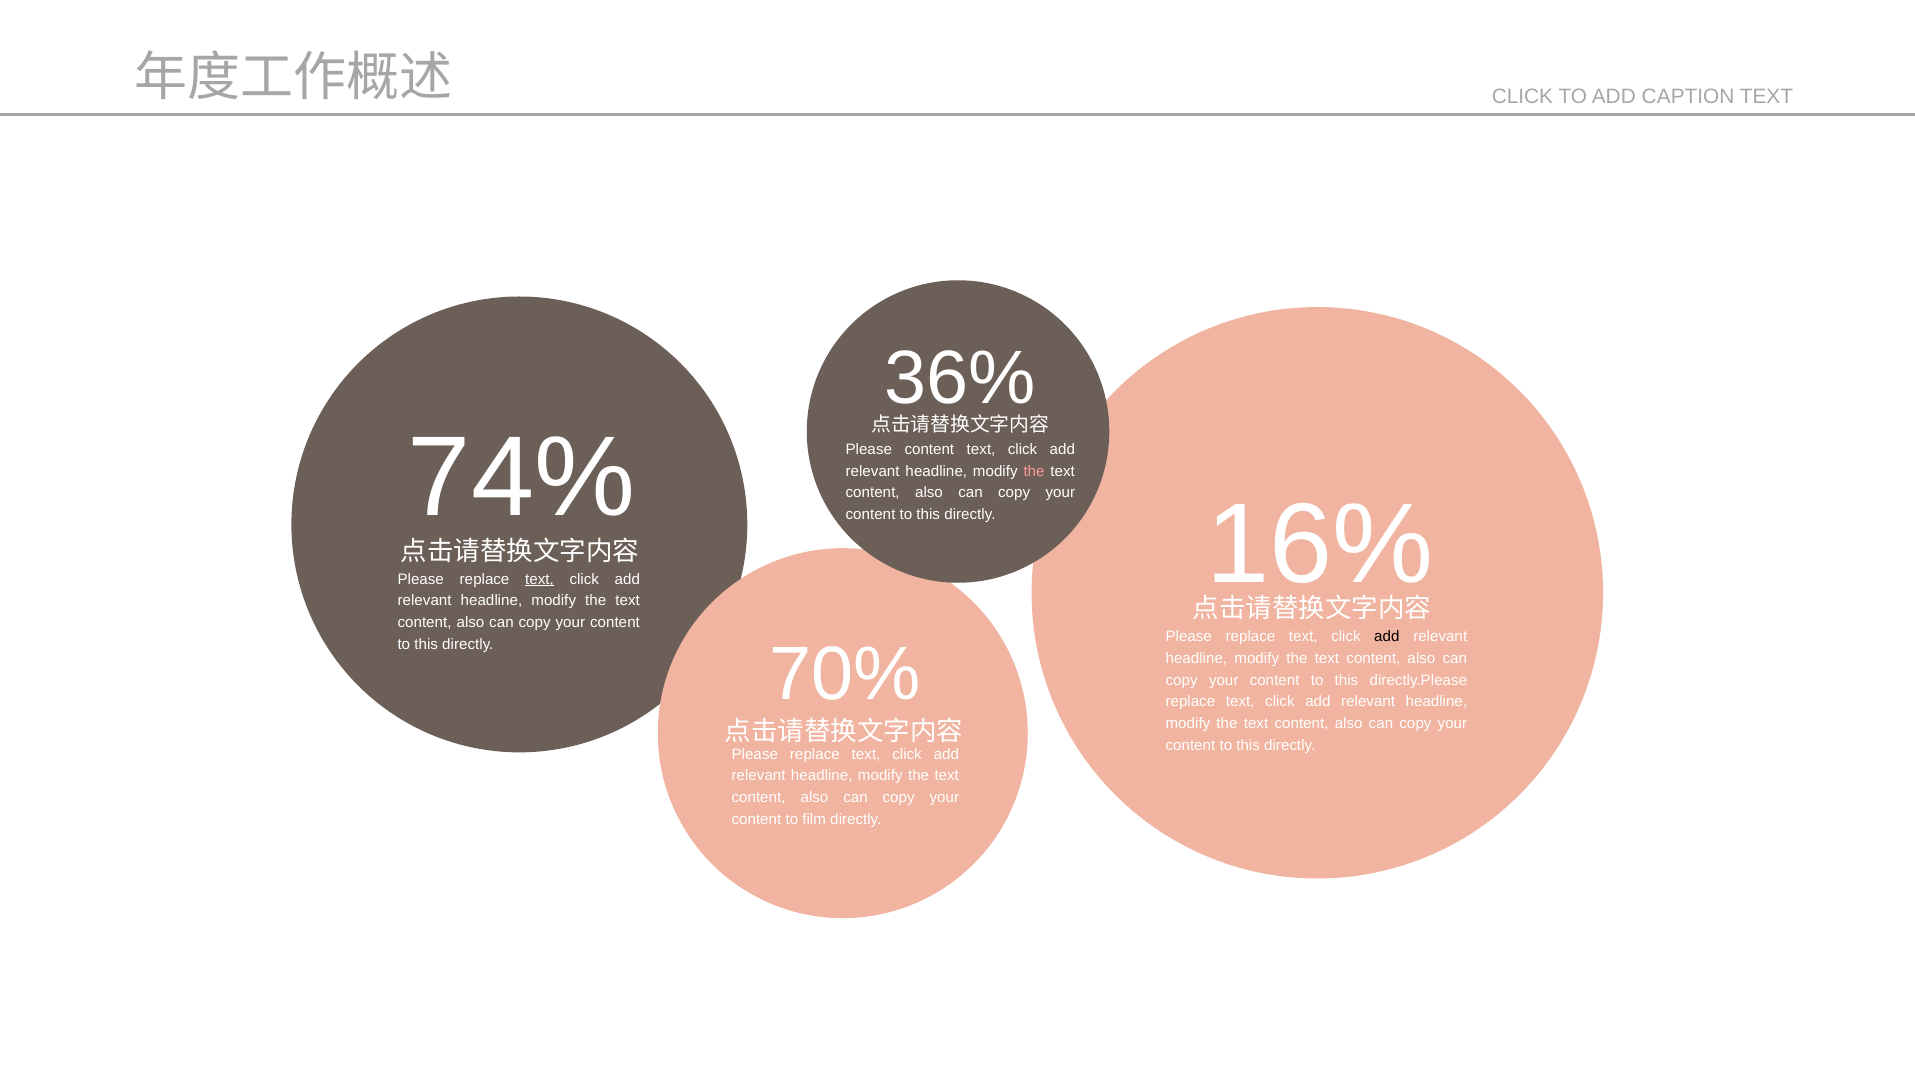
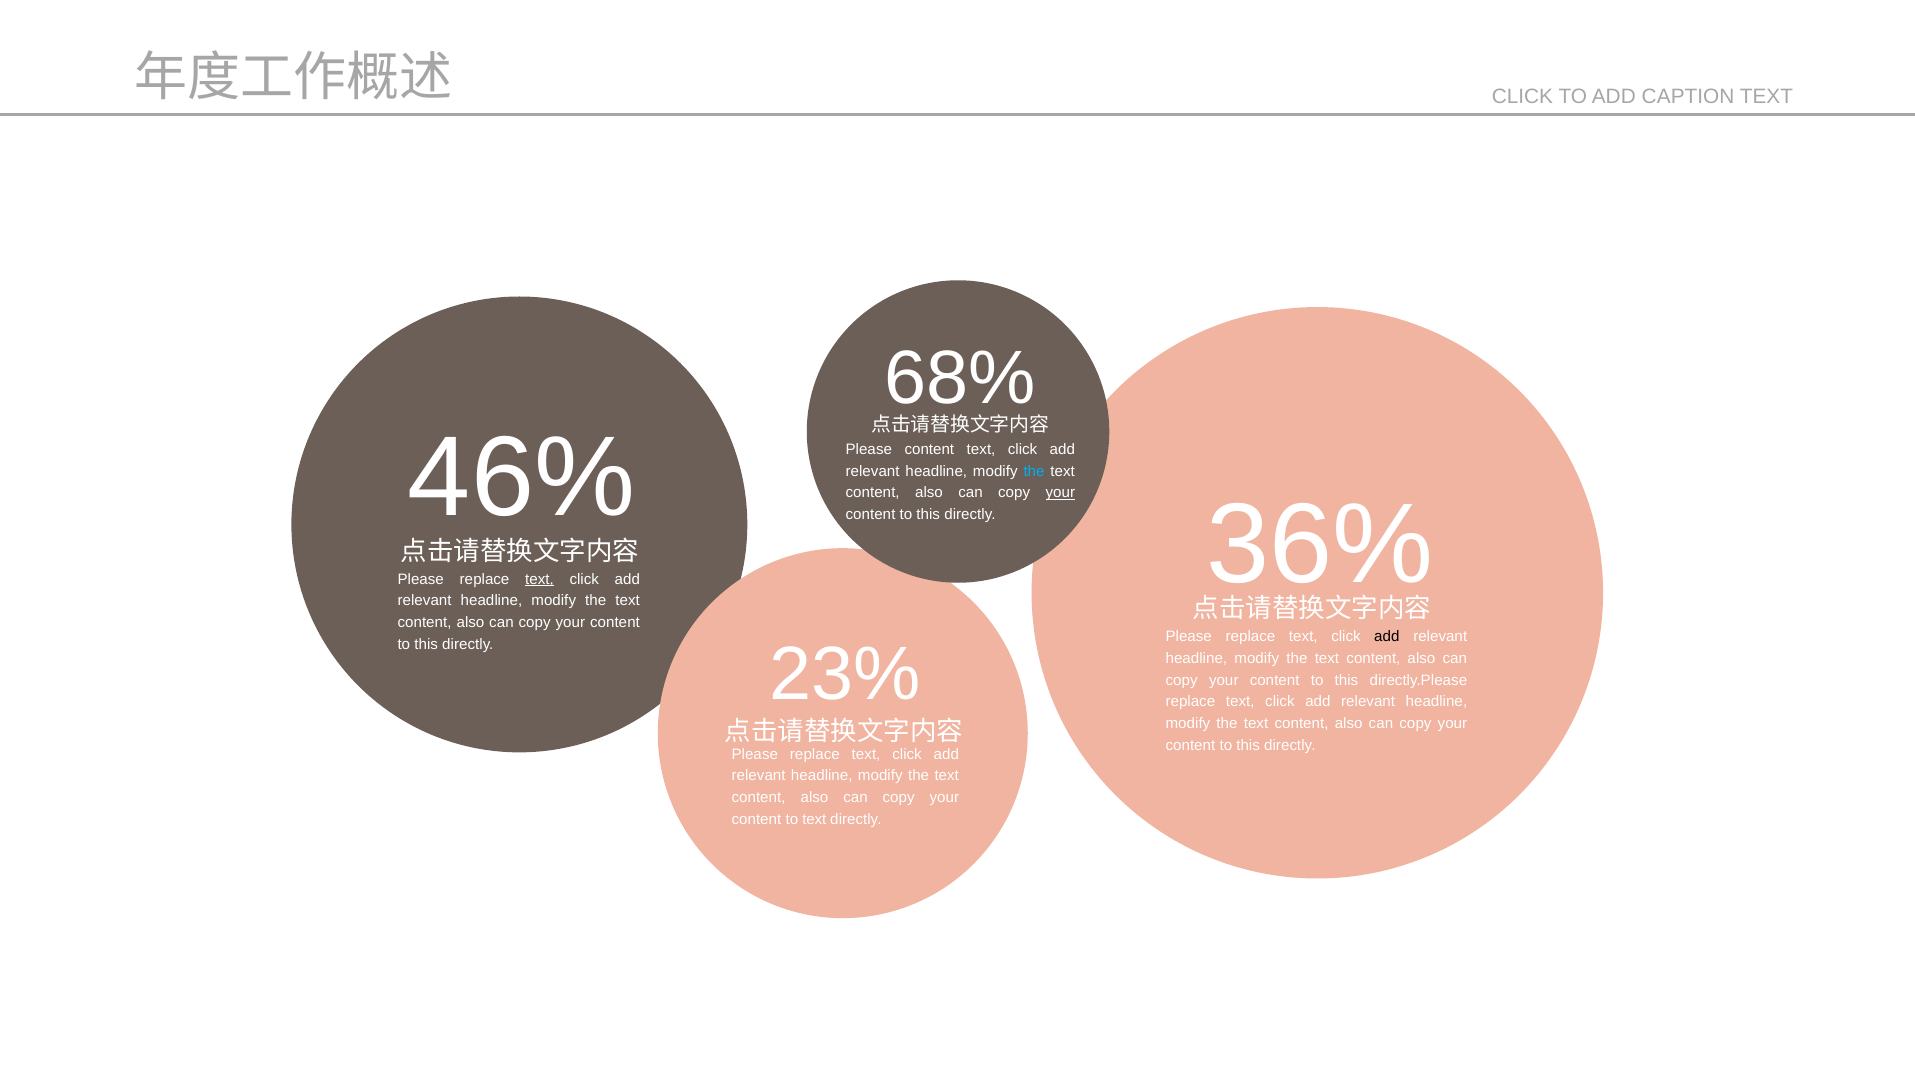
36%: 36% -> 68% (960, 379)
74%: 74% -> 46% (521, 478)
the colour: pink -> light blue (1034, 471)
your underline: none -> present (1060, 493)
16%: 16% -> 36% (1320, 545)
70%: 70% -> 23% (845, 674)
to film: film -> text (814, 819)
